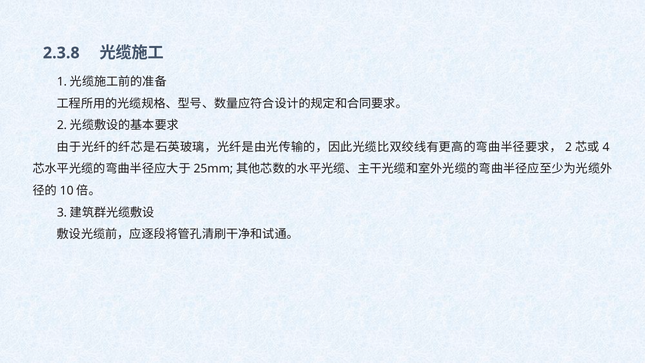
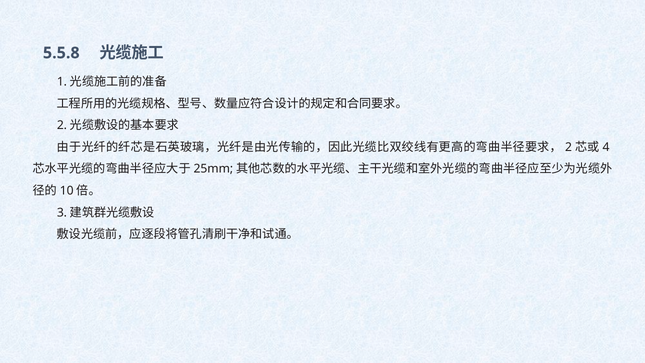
2.3.8: 2.3.8 -> 5.5.8 (61, 53)
